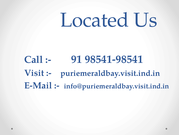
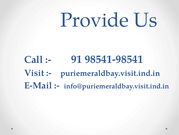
Located: Located -> Provide (94, 20)
